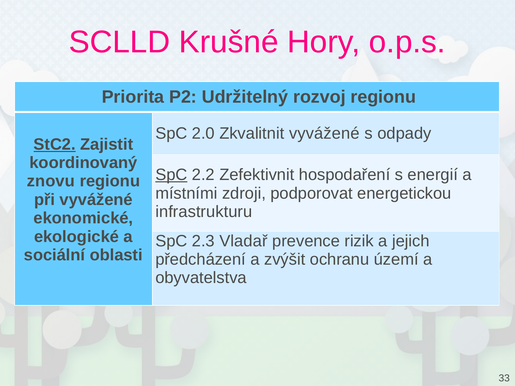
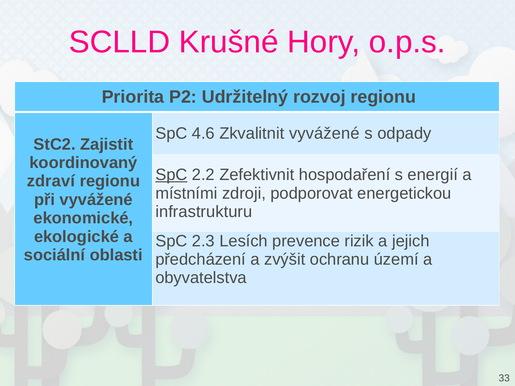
2.0: 2.0 -> 4.6 (203, 134)
StC2 underline: present -> none (55, 144)
znovu: znovu -> zdraví (51, 181)
Vladař: Vladař -> Lesích (244, 241)
